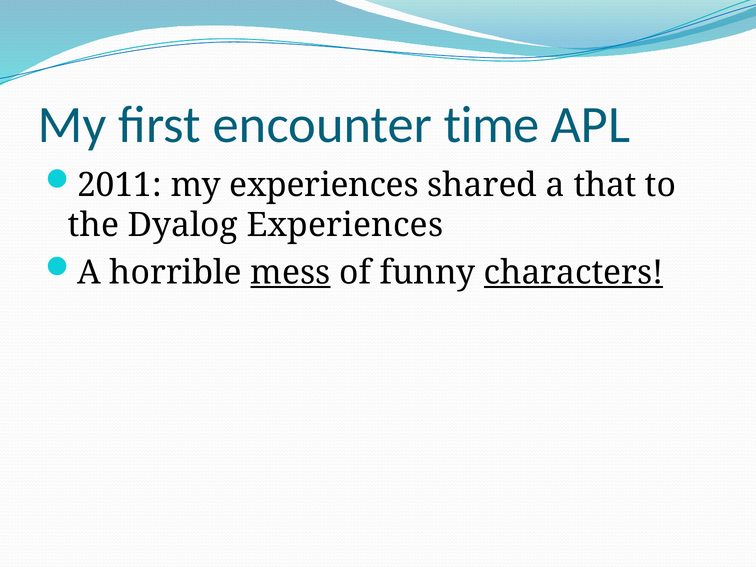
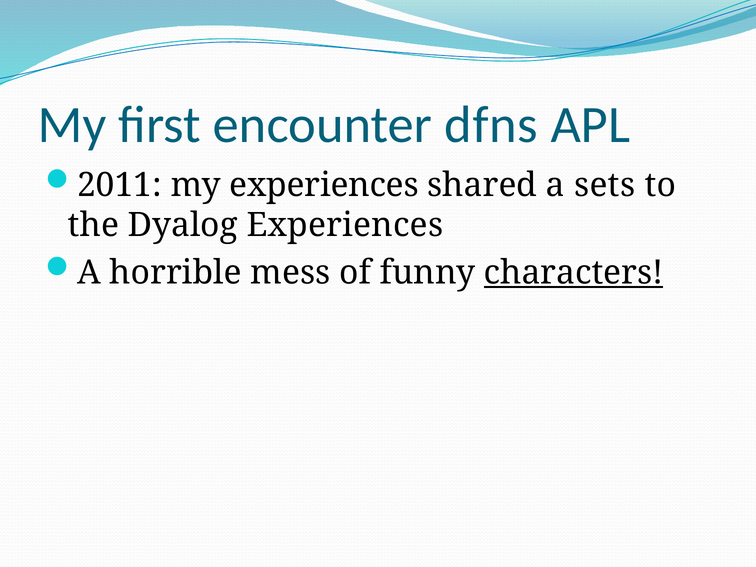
time: time -> dfns (491, 125)
that: that -> sets (605, 185)
mess underline: present -> none (290, 272)
